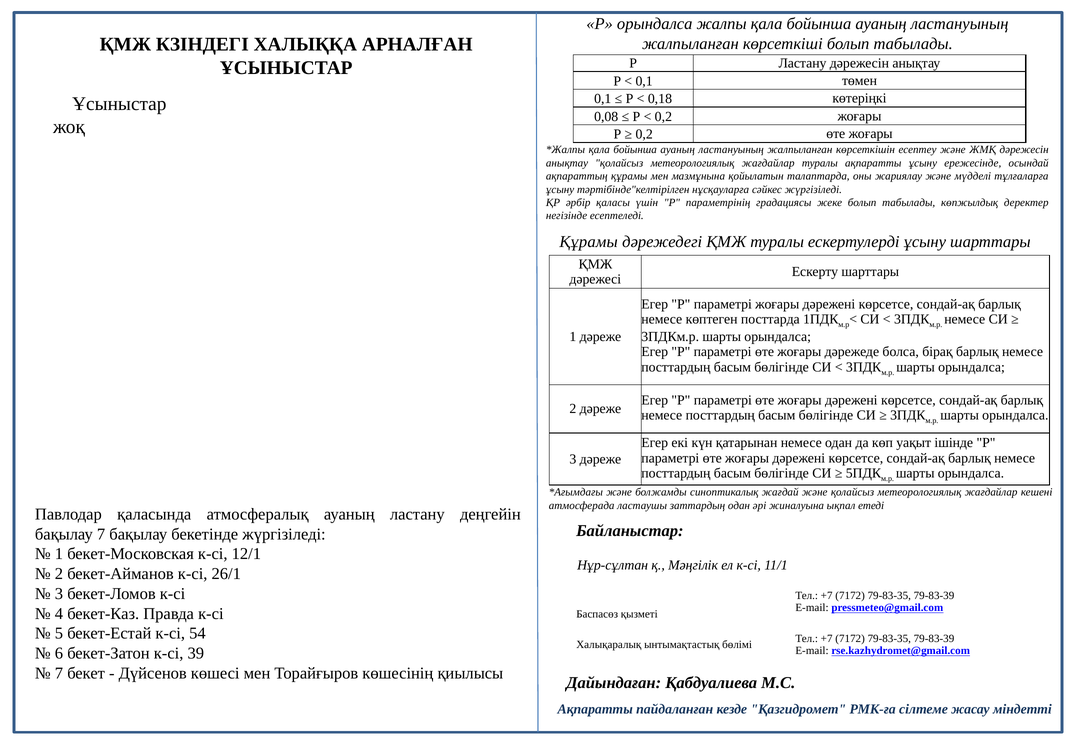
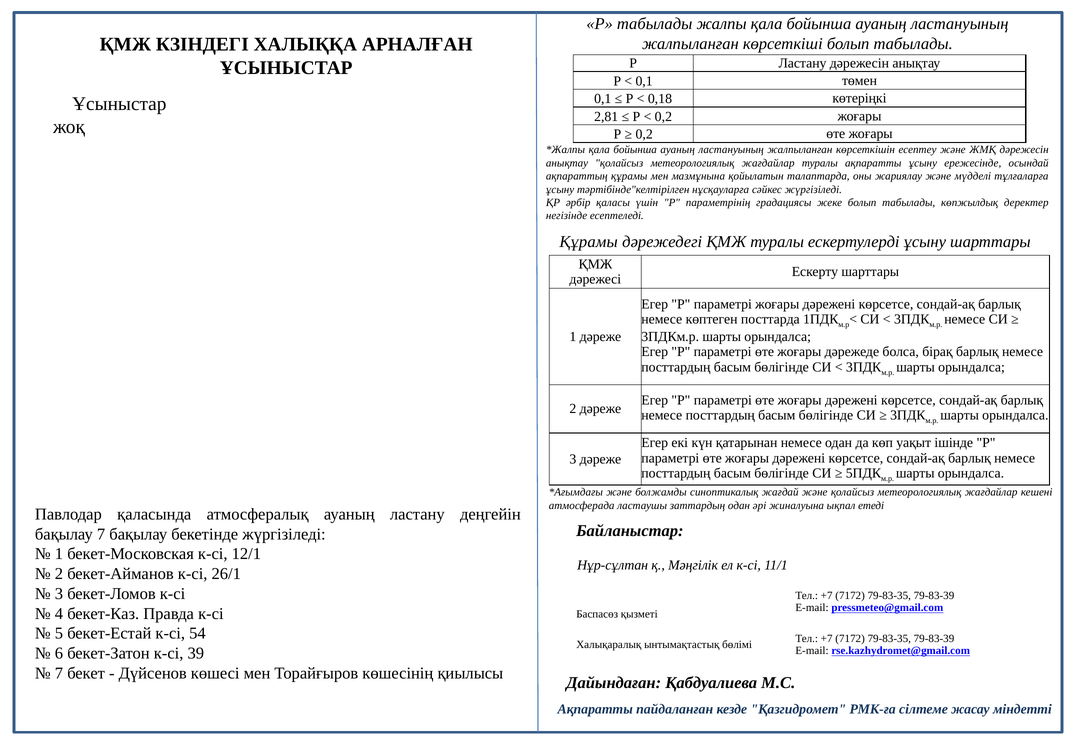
Р орындалса: орындалса -> табылады (655, 24)
0,08: 0,08 -> 2,81 (606, 117)
